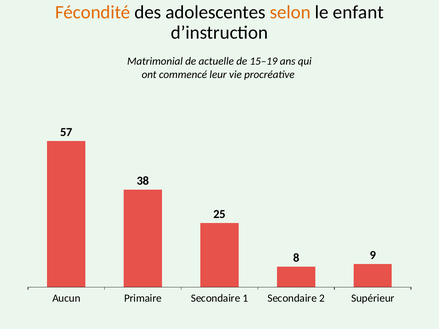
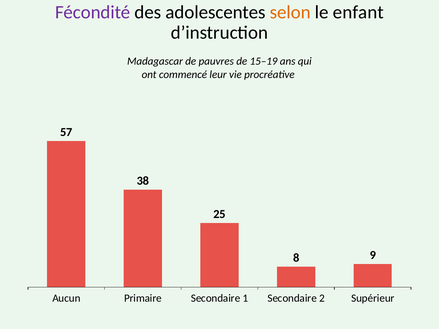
Fécondité colour: orange -> purple (93, 12)
Matrimonial: Matrimonial -> Madagascar (155, 61)
actuelle: actuelle -> pauvres (216, 61)
